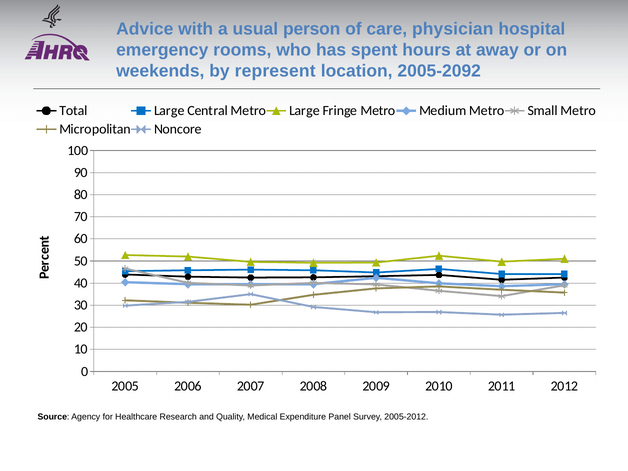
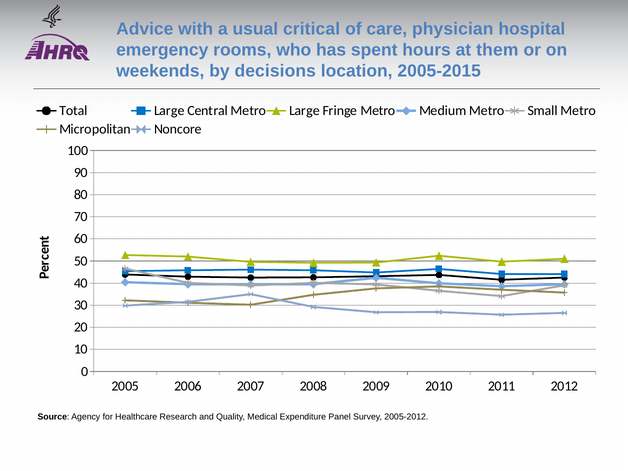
person: person -> critical (312, 29)
away: away -> them (497, 50)
represent: represent -> decisions (275, 71)
2005-2092: 2005-2092 -> 2005-2015 (439, 71)
